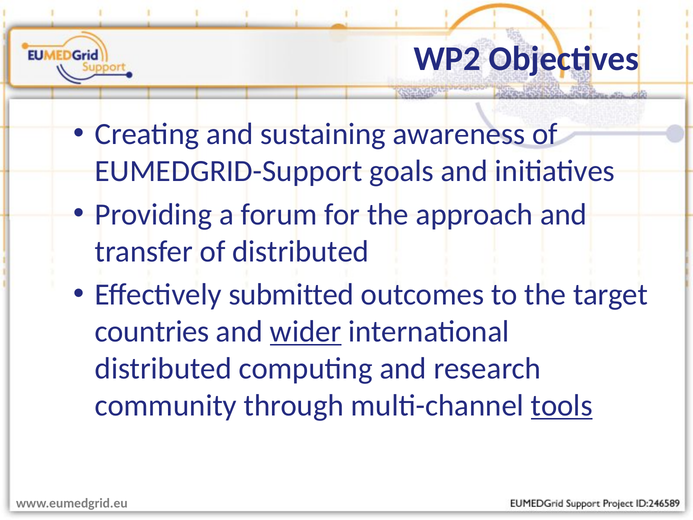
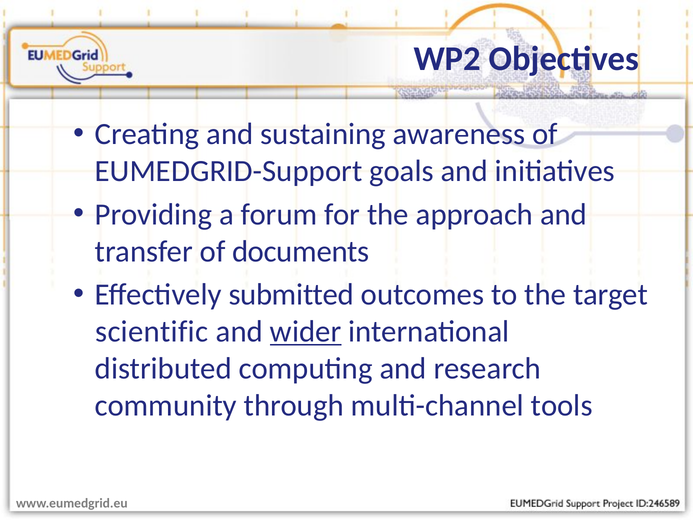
of distributed: distributed -> documents (301, 251)
countries: countries -> scientific (152, 331)
tools underline: present -> none (562, 405)
